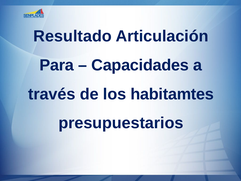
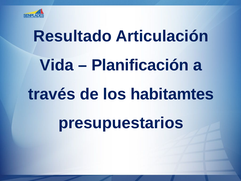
Para: Para -> Vida (57, 65)
Capacidades: Capacidades -> Planificación (140, 65)
